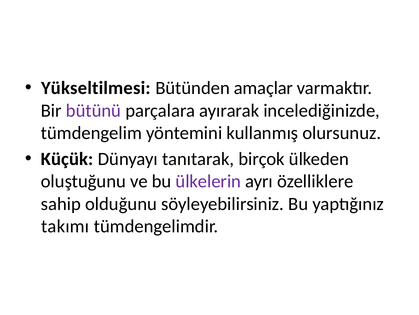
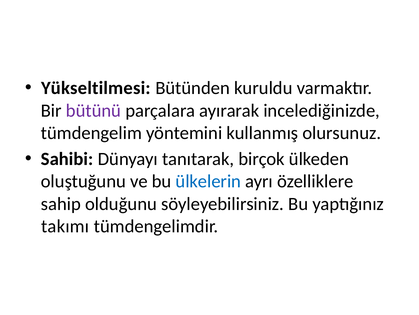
amaçlar: amaçlar -> kuruldu (263, 88)
Küçük: Küçük -> Sahibi (67, 159)
ülkelerin colour: purple -> blue (208, 181)
